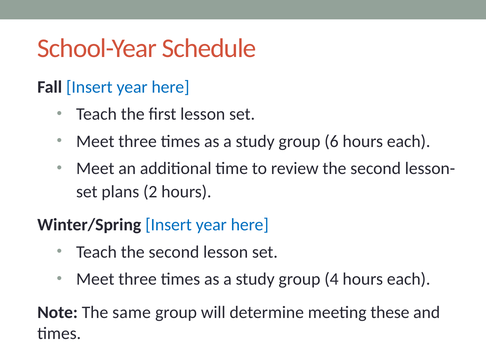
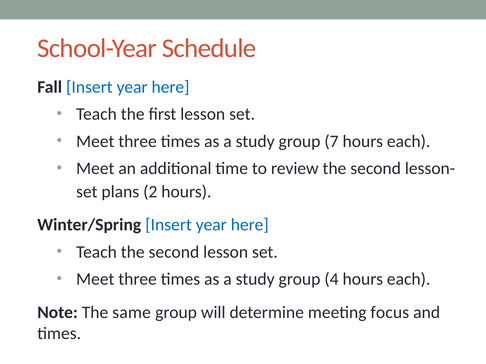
6: 6 -> 7 (331, 142)
these: these -> focus (390, 313)
